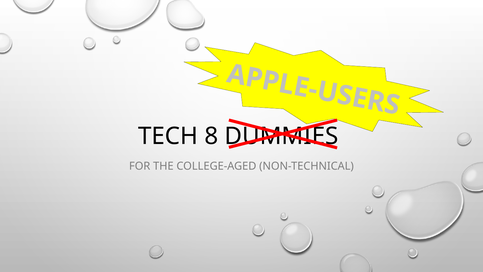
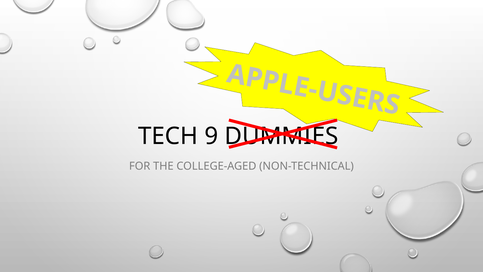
8: 8 -> 9 (211, 136)
